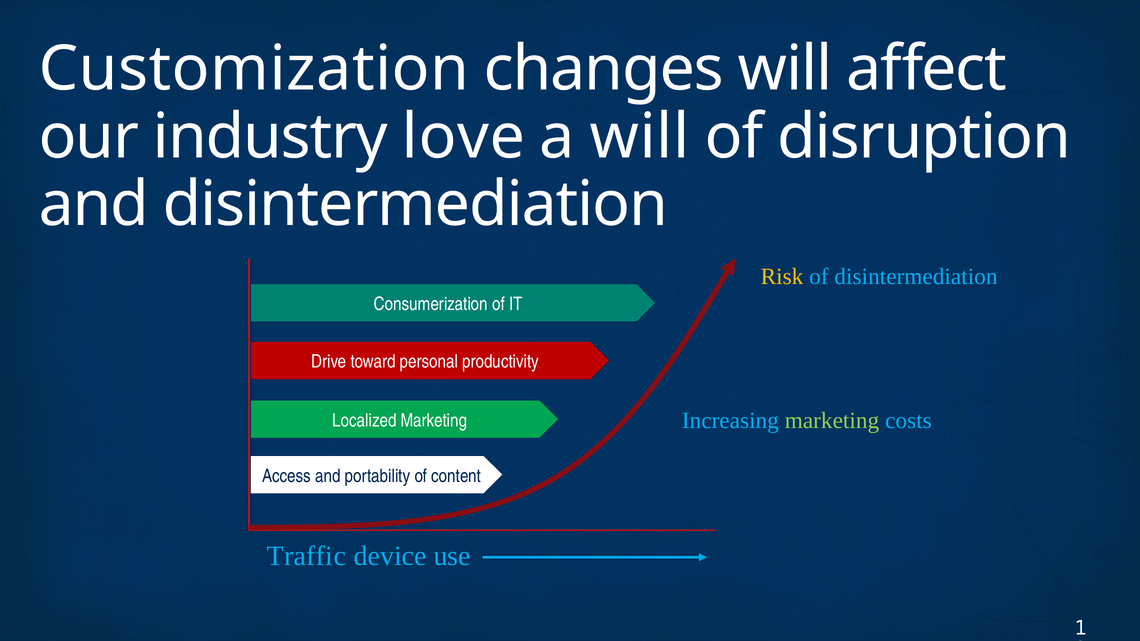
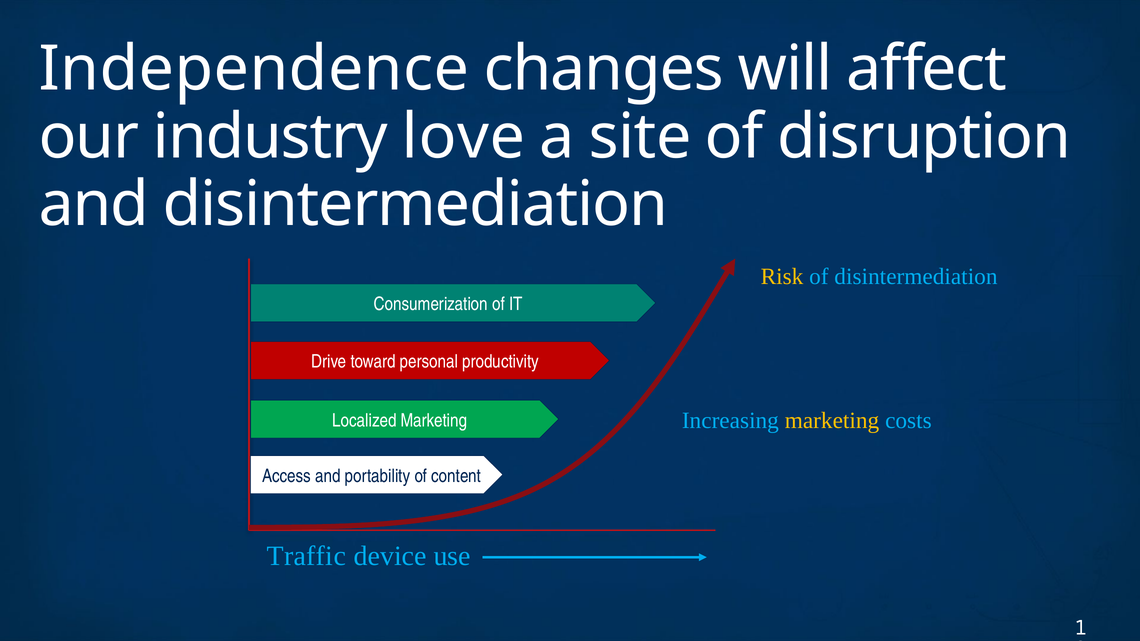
Customization: Customization -> Independence (254, 69)
a will: will -> site (640, 137)
marketing colour: light green -> yellow (832, 421)
